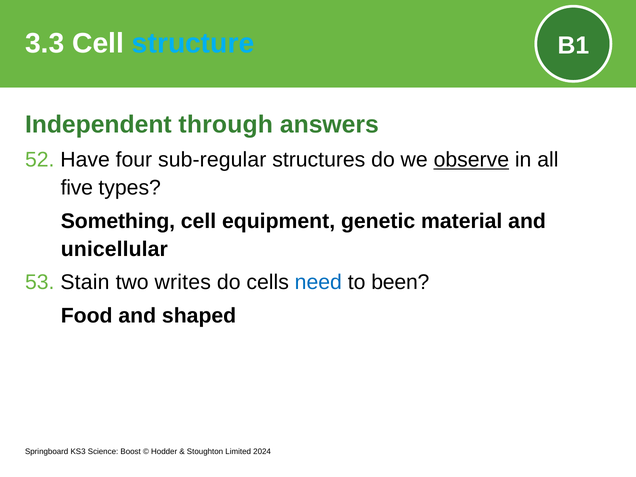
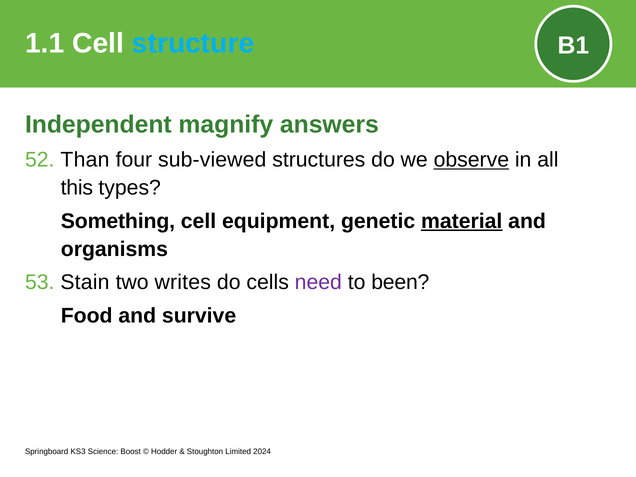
3.3: 3.3 -> 1.1 (45, 44)
through: through -> magnify (226, 125)
Have: Have -> Than (85, 160)
sub-regular: sub-regular -> sub-viewed (212, 160)
five: five -> this (77, 188)
material underline: none -> present (462, 221)
unicellular: unicellular -> organisms (114, 249)
need colour: blue -> purple (318, 282)
shaped: shaped -> survive (199, 316)
